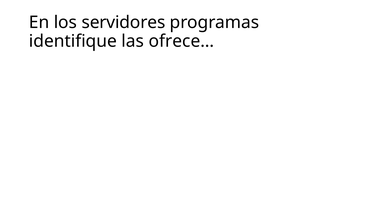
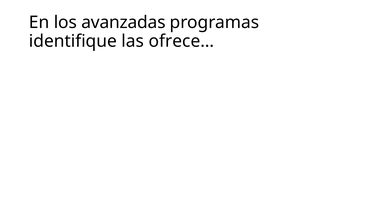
servidores: servidores -> avanzadas (123, 22)
